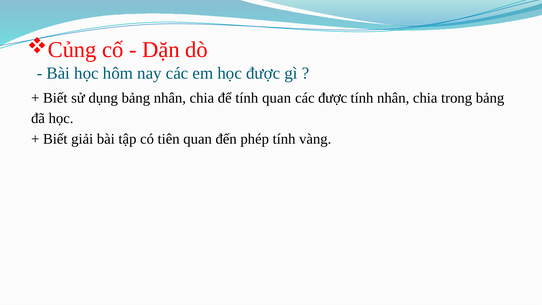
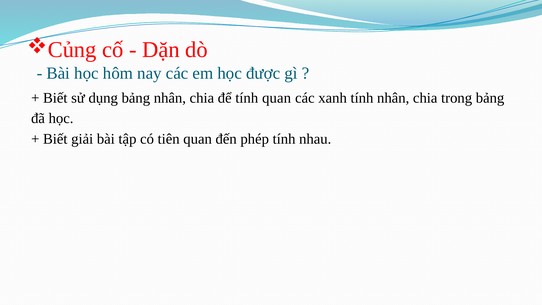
các được: được -> xanh (333, 98)
vàng: vàng -> nhau (315, 139)
